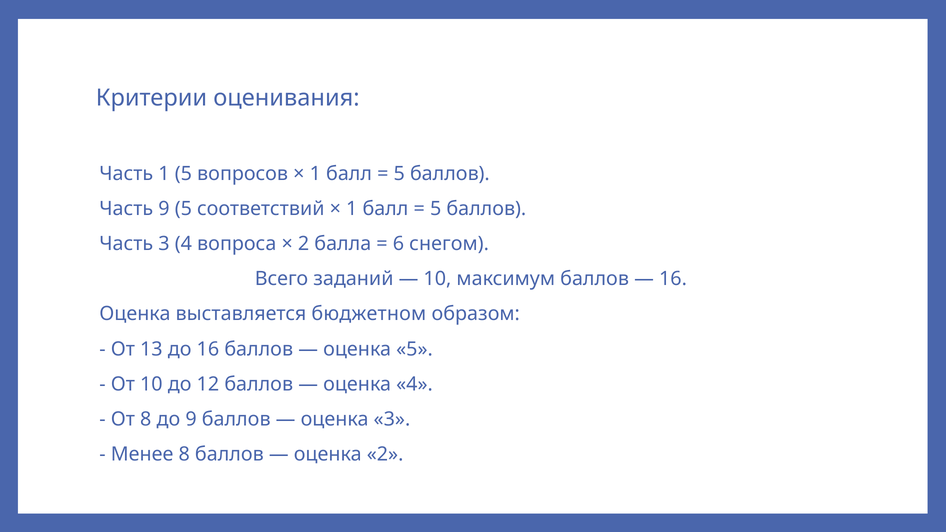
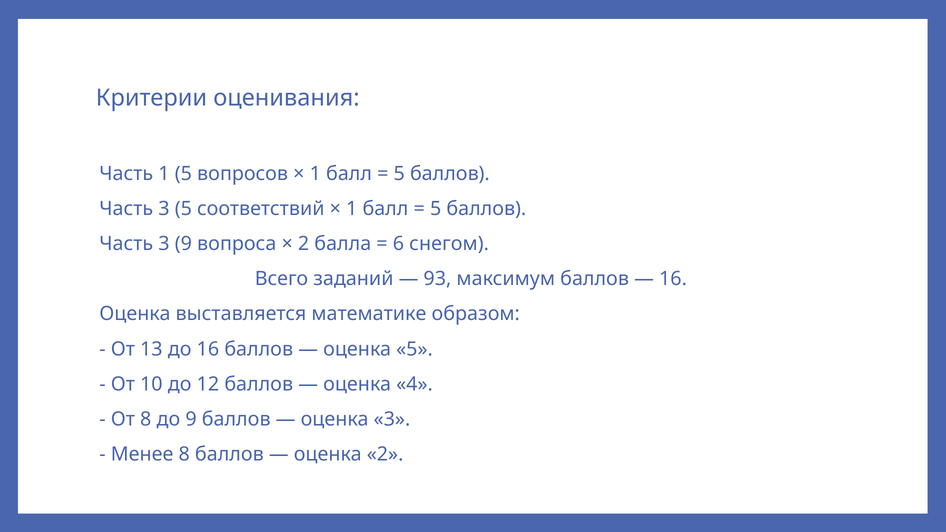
9: 9 -> 3 (164, 209)
3 4: 4 -> 9 (183, 244)
10: 10 -> 93 (437, 279)
бюджетном: бюджетном -> математике (369, 314)
